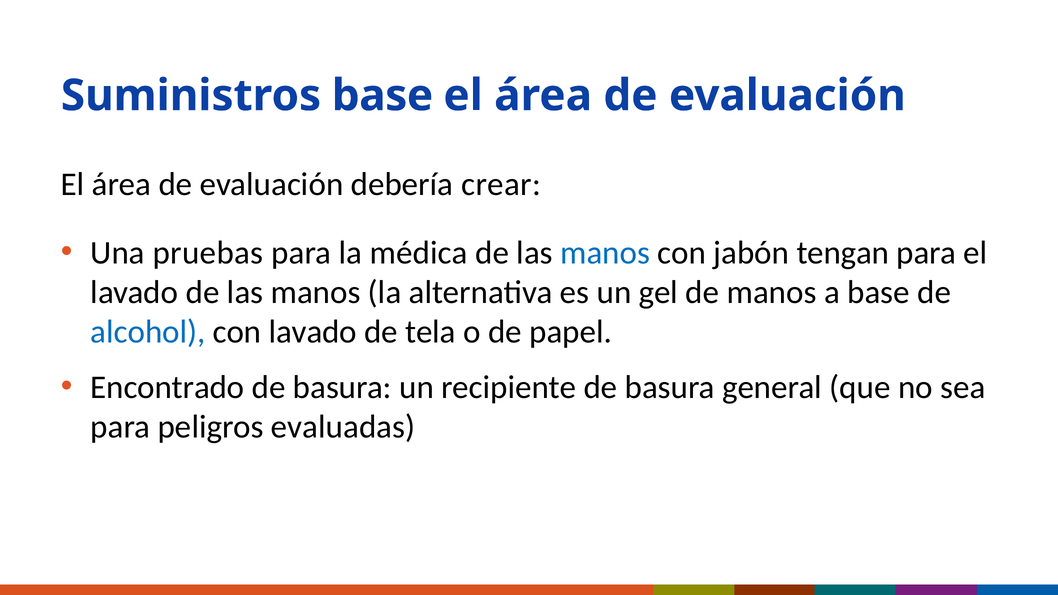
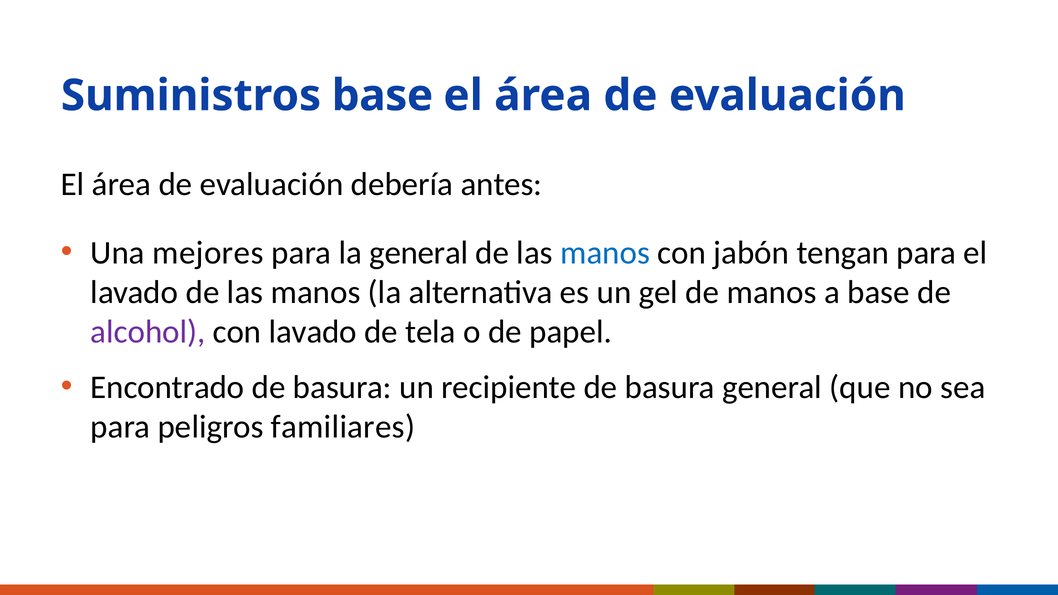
crear: crear -> antes (501, 184)
pruebas: pruebas -> mejores (208, 253)
la médica: médica -> general (419, 253)
alcohol colour: blue -> purple (148, 332)
evaluadas: evaluadas -> familiares (343, 427)
